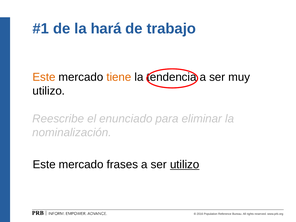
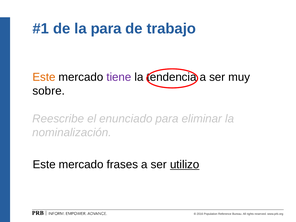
la hará: hará -> para (106, 29)
tiene colour: orange -> purple (119, 77)
utilizo: utilizo -> sobre (49, 91)
